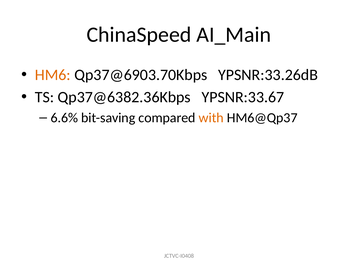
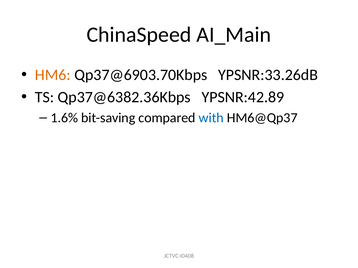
YPSNR:33.67: YPSNR:33.67 -> YPSNR:42.89 (243, 97)
6.6%: 6.6% -> 1.6% (64, 118)
with colour: orange -> blue (211, 118)
